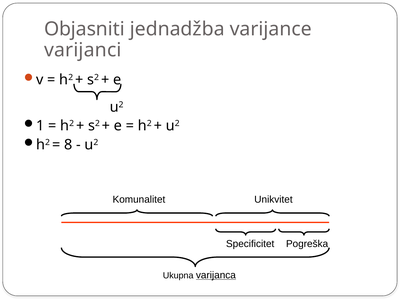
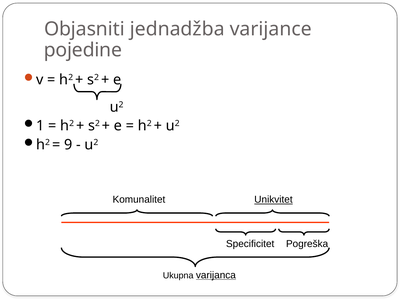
varijanci: varijanci -> pojedine (83, 50)
8: 8 -> 9 (68, 145)
Unikvitet underline: none -> present (273, 200)
